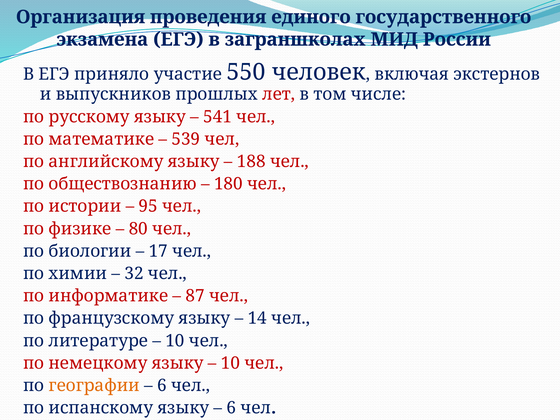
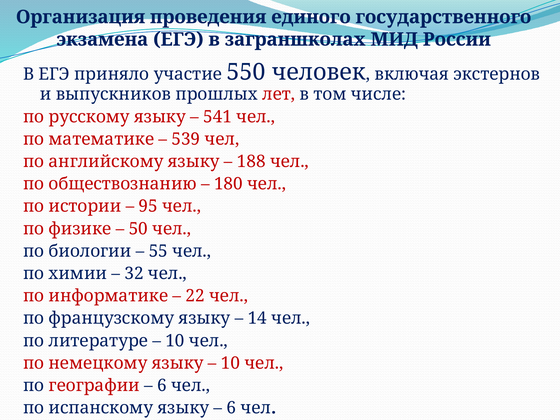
80: 80 -> 50 (138, 229)
17: 17 -> 55 (158, 251)
87: 87 -> 22 (195, 296)
географии colour: orange -> red (94, 386)
